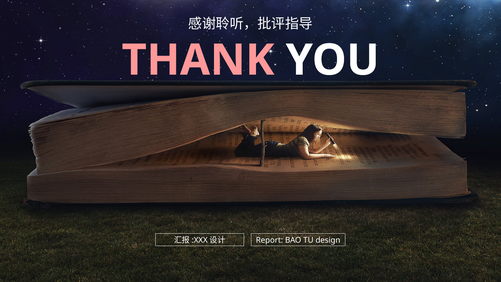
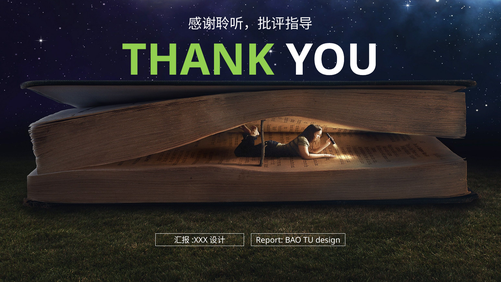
THANK colour: pink -> light green (198, 60)
